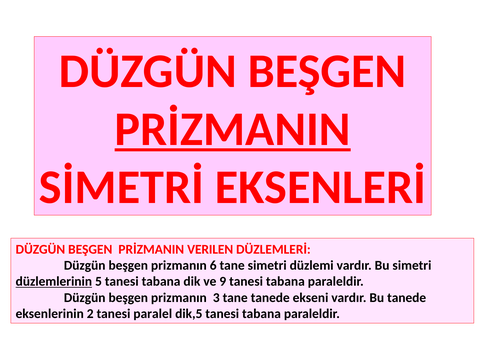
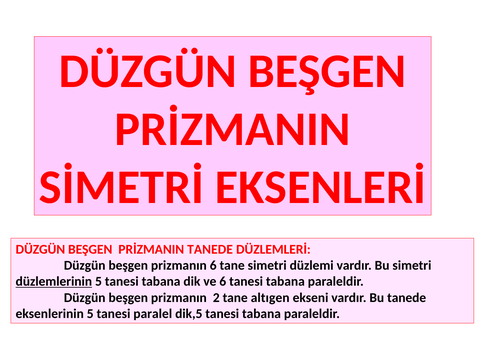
PRİZMANIN underline: present -> none (233, 129)
PRİZMANIN VERILEN: VERILEN -> TANEDE (210, 249)
ve 9: 9 -> 6 (223, 281)
3: 3 -> 2 (216, 297)
tane tanede: tanede -> altıgen (270, 297)
eksenlerinin 2: 2 -> 5 (90, 313)
